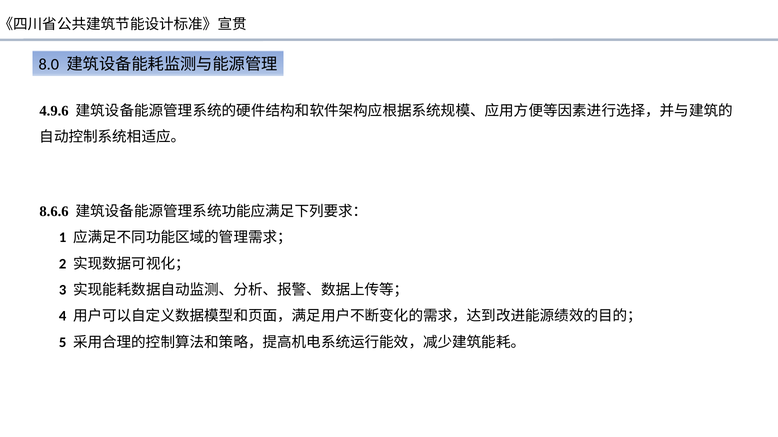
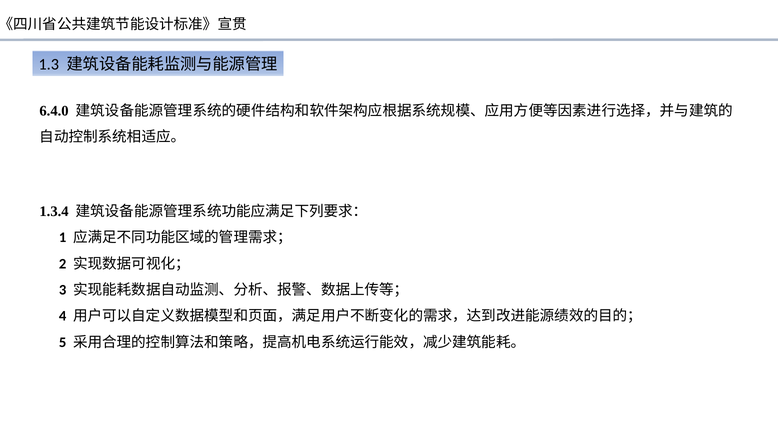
8.0: 8.0 -> 1.3 (49, 64)
4.9.6: 4.9.6 -> 6.4.0 (54, 111)
8.6.6: 8.6.6 -> 1.3.4 (54, 212)
